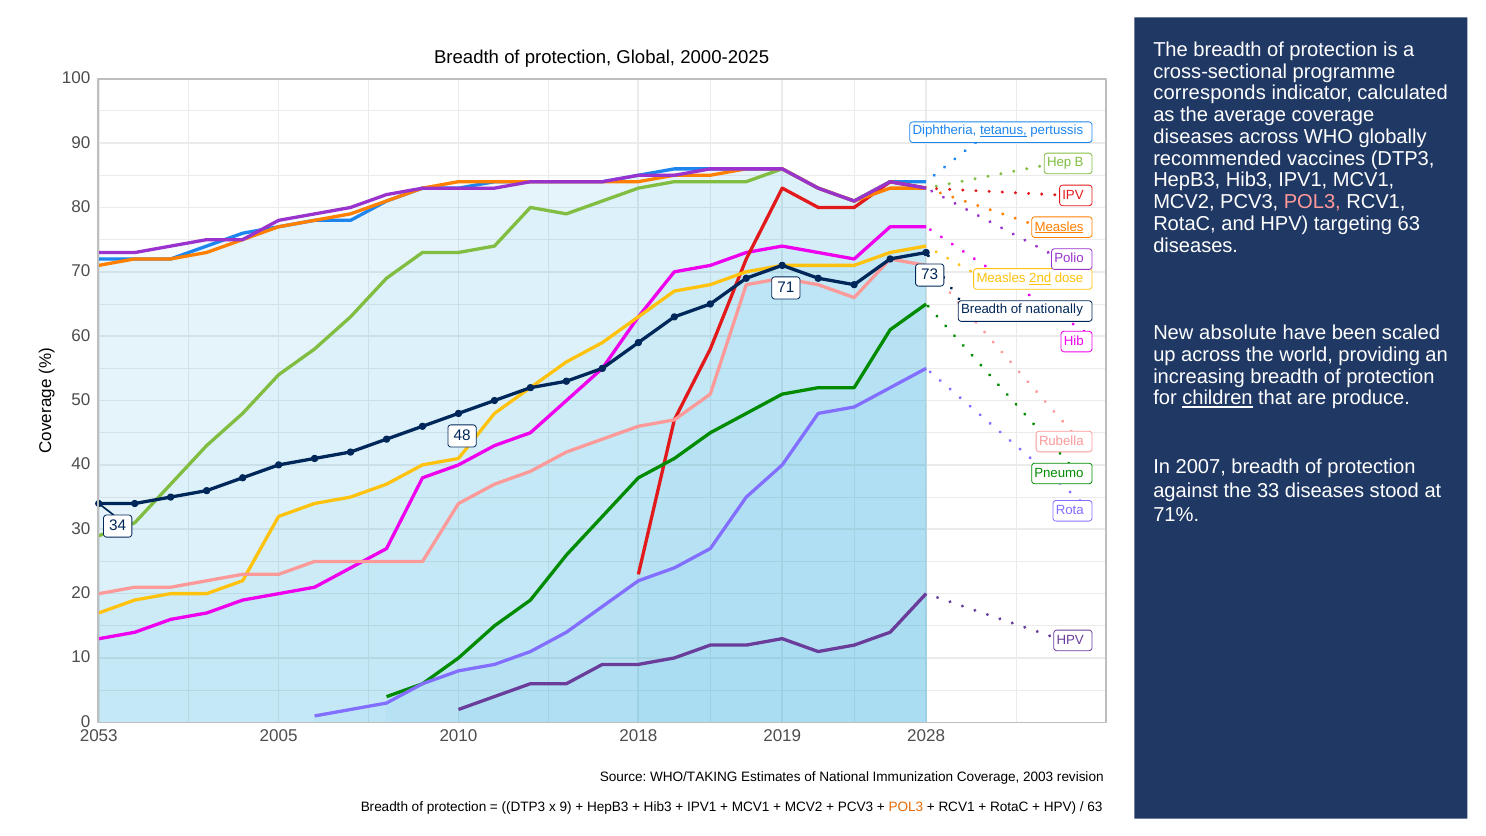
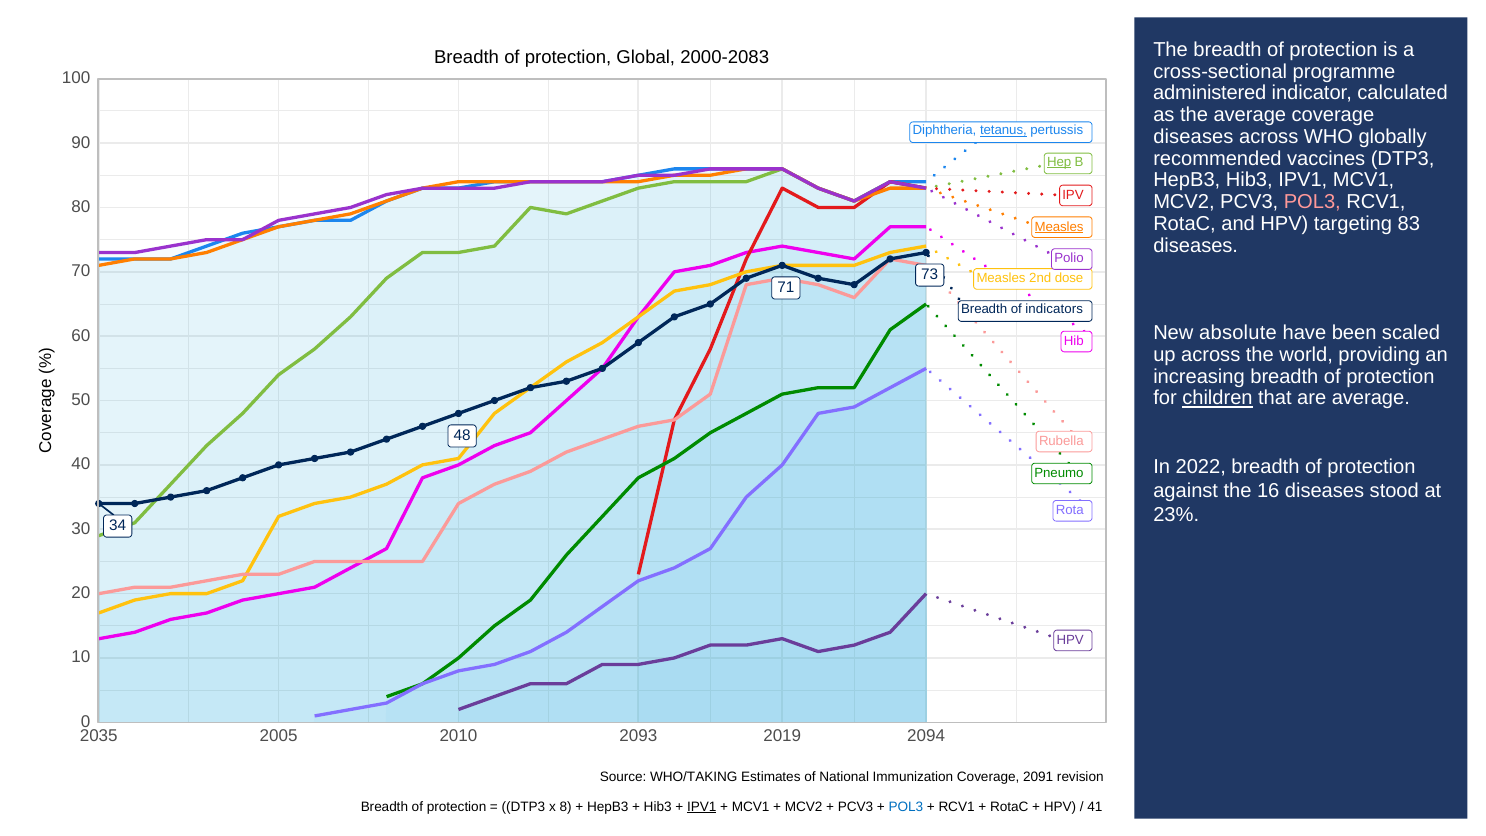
2000-2025: 2000-2025 -> 2000-2083 (725, 57)
corresponds: corresponds -> administered (1210, 93)
Hep underline: none -> present (1059, 162)
targeting 63: 63 -> 83 (1409, 224)
2nd underline: present -> none (1040, 278)
nationally: nationally -> indicators (1054, 309)
are produce: produce -> average (1371, 398)
2007: 2007 -> 2022 (1201, 466)
33: 33 -> 16 (1268, 491)
71%: 71% -> 23% (1176, 515)
2053: 2053 -> 2035 (99, 735)
2018: 2018 -> 2093 (638, 735)
2028: 2028 -> 2094 (926, 735)
2003: 2003 -> 2091 (1038, 777)
9: 9 -> 8 (566, 807)
IPV1 underline: none -> present (702, 807)
POL3 colour: orange -> blue (906, 807)
63: 63 -> 41 (1095, 807)
